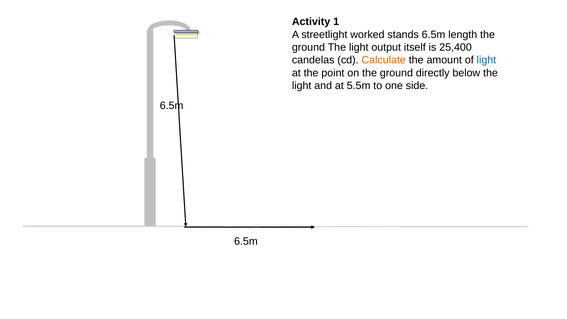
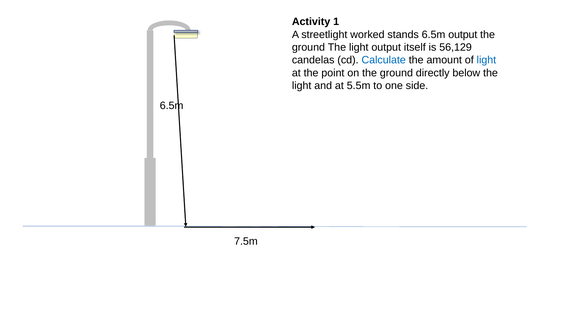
6.5m length: length -> output (463, 35)
25,400: 25,400 -> 56,129 (456, 47)
Calculate colour: orange -> blue (384, 60)
6.5m: 6.5m -> 7.5m (246, 241)
